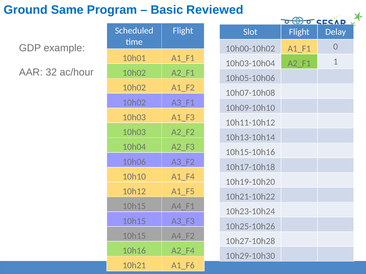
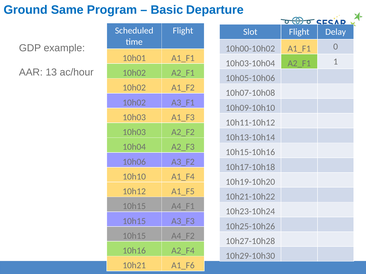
Reviewed: Reviewed -> Departure (215, 10)
32: 32 -> 13 (51, 72)
